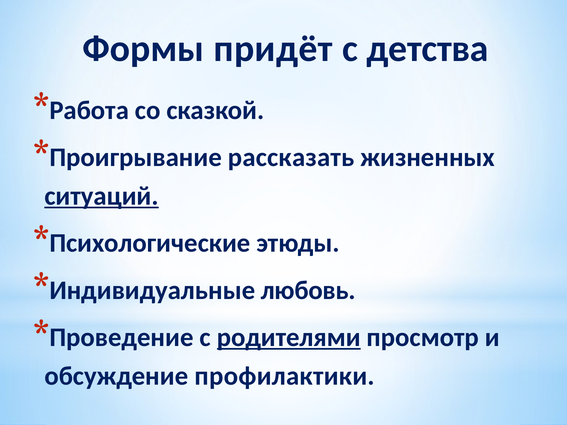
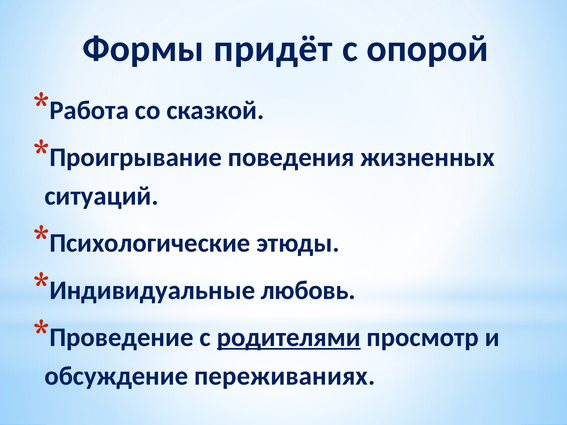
детства: детства -> опорой (427, 49)
рассказать: рассказать -> поведения (291, 157)
ситуаций underline: present -> none (101, 196)
профилактики: профилактики -> переживаниях (285, 376)
